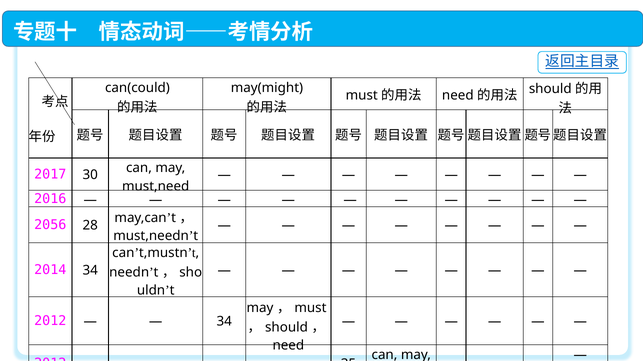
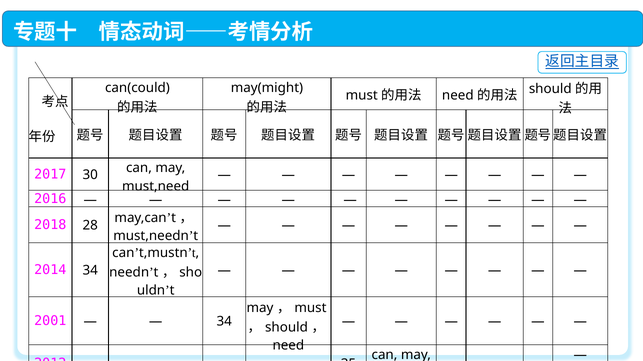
2056: 2056 -> 2018 (50, 225)
2012: 2012 -> 2001 (50, 322)
